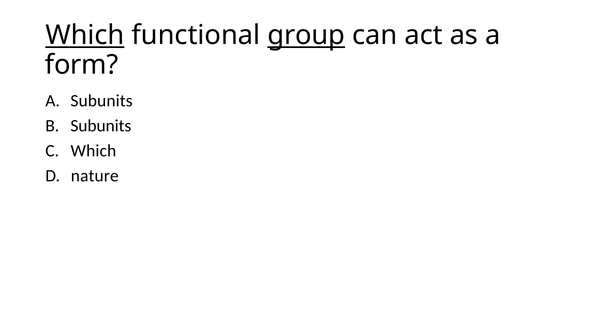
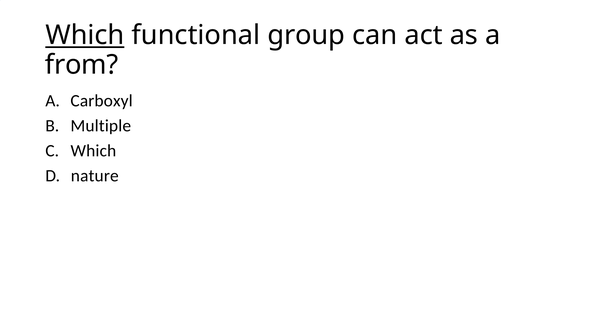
group underline: present -> none (306, 35)
form: form -> from (82, 65)
A Subunits: Subunits -> Carboxyl (102, 101)
Subunits: Subunits -> Multiple (101, 126)
